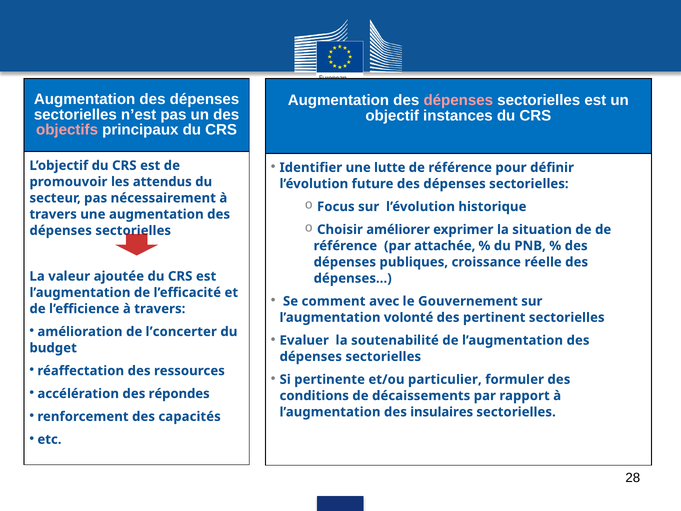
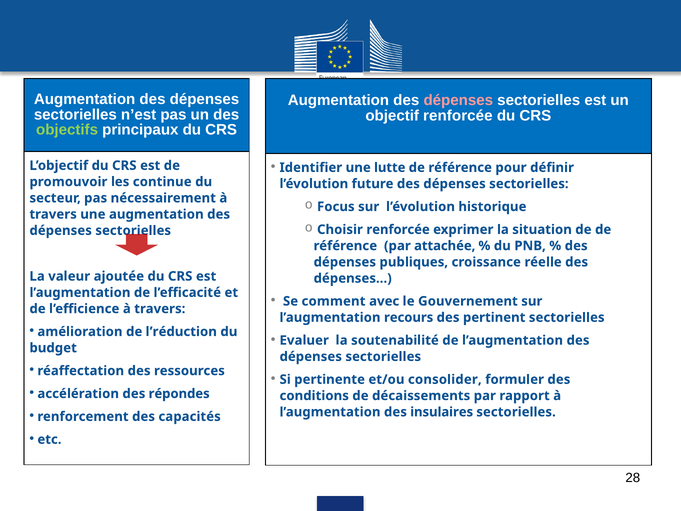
objectif instances: instances -> renforcée (458, 115)
objectifs colour: pink -> light green (67, 130)
attendus: attendus -> continue (162, 182)
Choisir améliorer: améliorer -> renforcée (398, 229)
volonté: volonté -> recours (409, 317)
l’concerter: l’concerter -> l’réduction (181, 331)
particulier: particulier -> consolider (445, 379)
